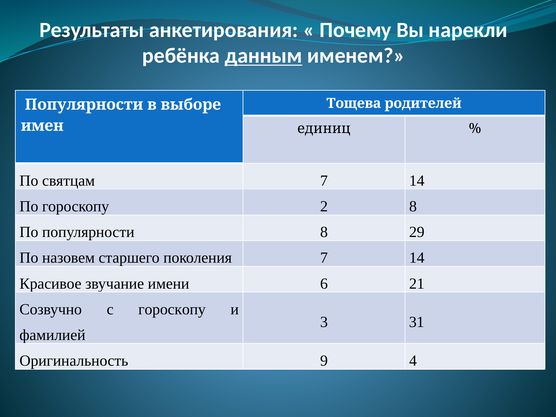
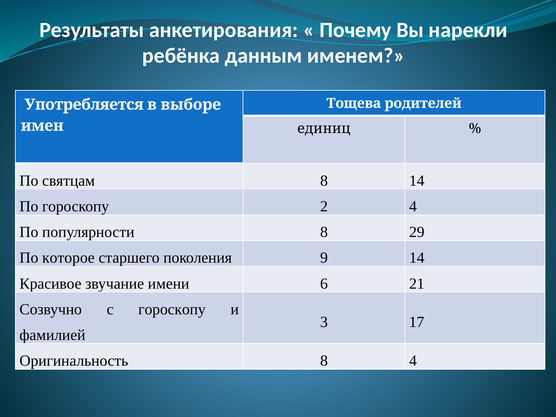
данным underline: present -> none (264, 56)
Популярности: Популярности -> Употребляется (84, 105)
святцам 7: 7 -> 8 (324, 181)
2 8: 8 -> 4 (413, 206)
назовем: назовем -> которое (68, 258)
поколения 7: 7 -> 9 (324, 258)
31: 31 -> 17 (417, 322)
Оригинальность 9: 9 -> 8 (324, 361)
